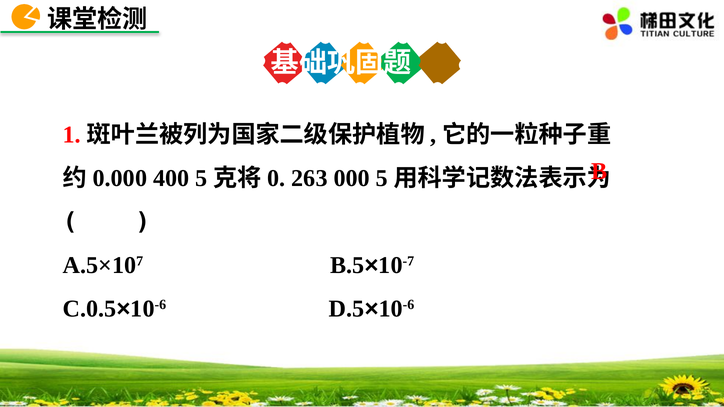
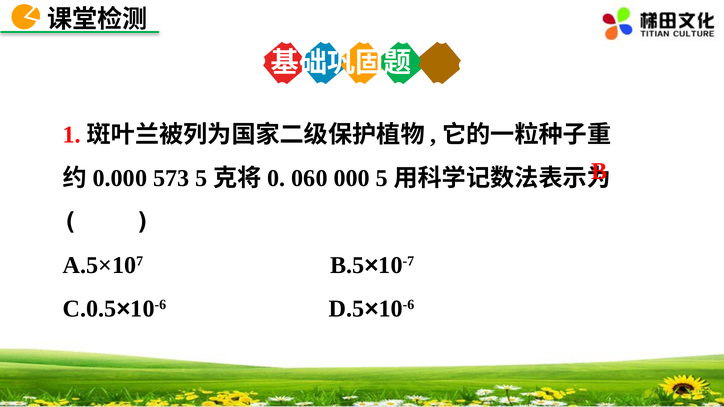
400: 400 -> 573 (171, 178)
263: 263 -> 060 (310, 178)
